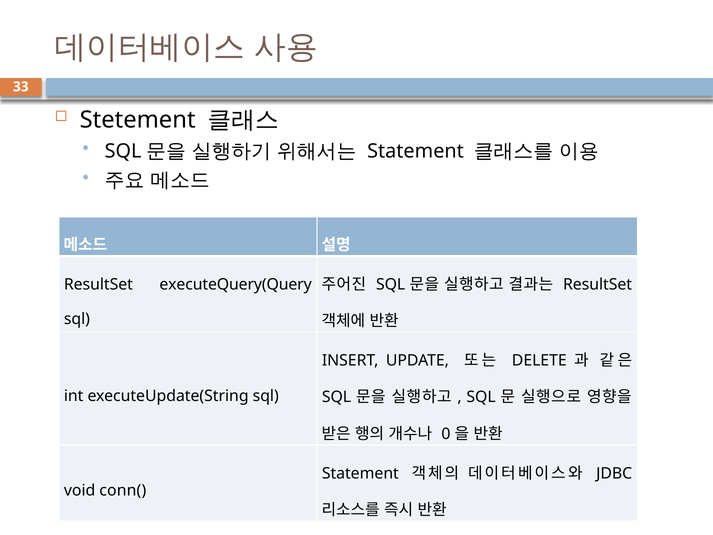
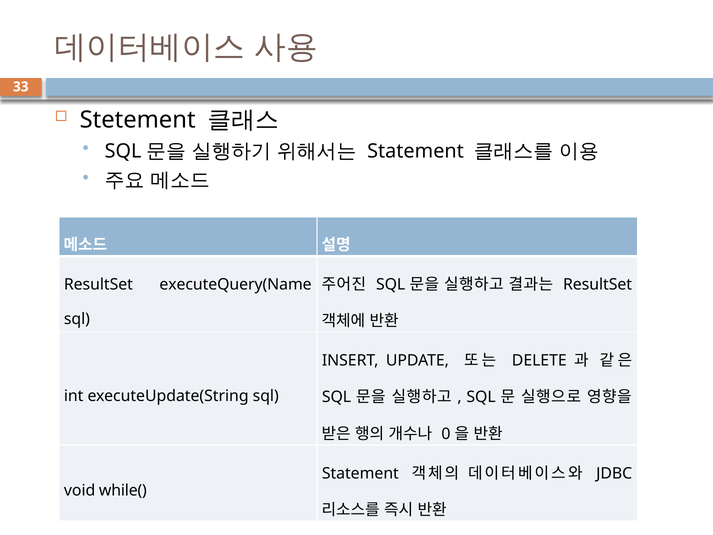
executeQuery(Query: executeQuery(Query -> executeQuery(Name (236, 284)
conn(: conn( -> while( (123, 490)
